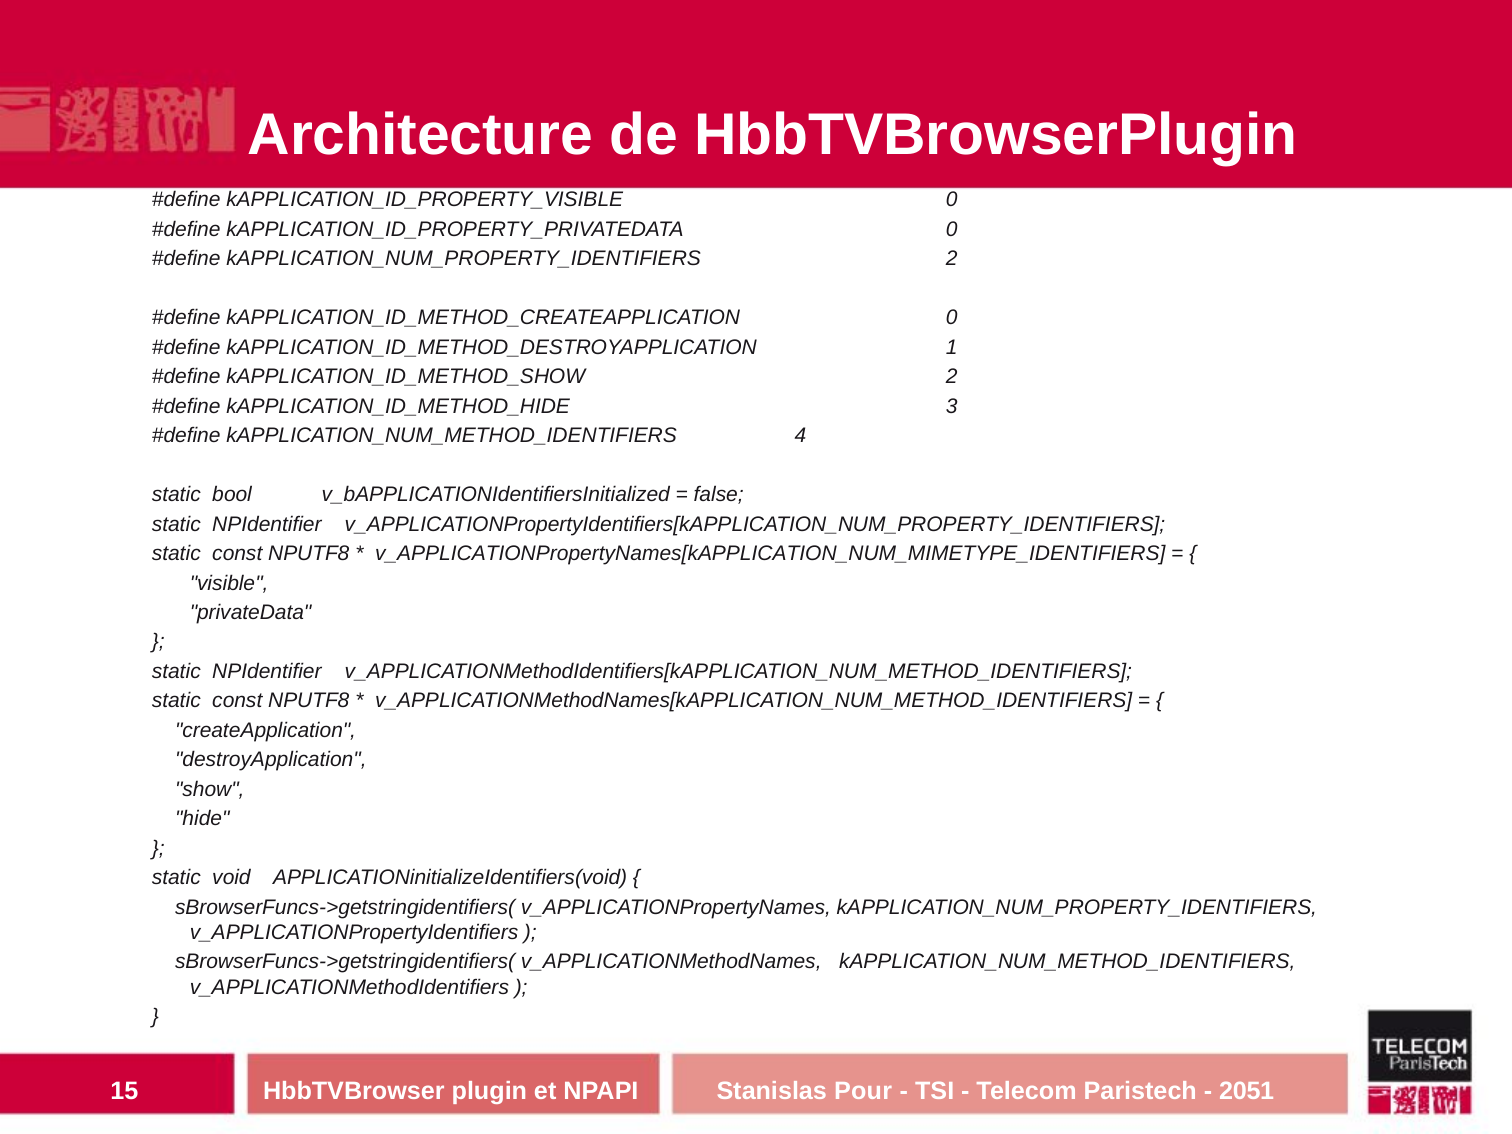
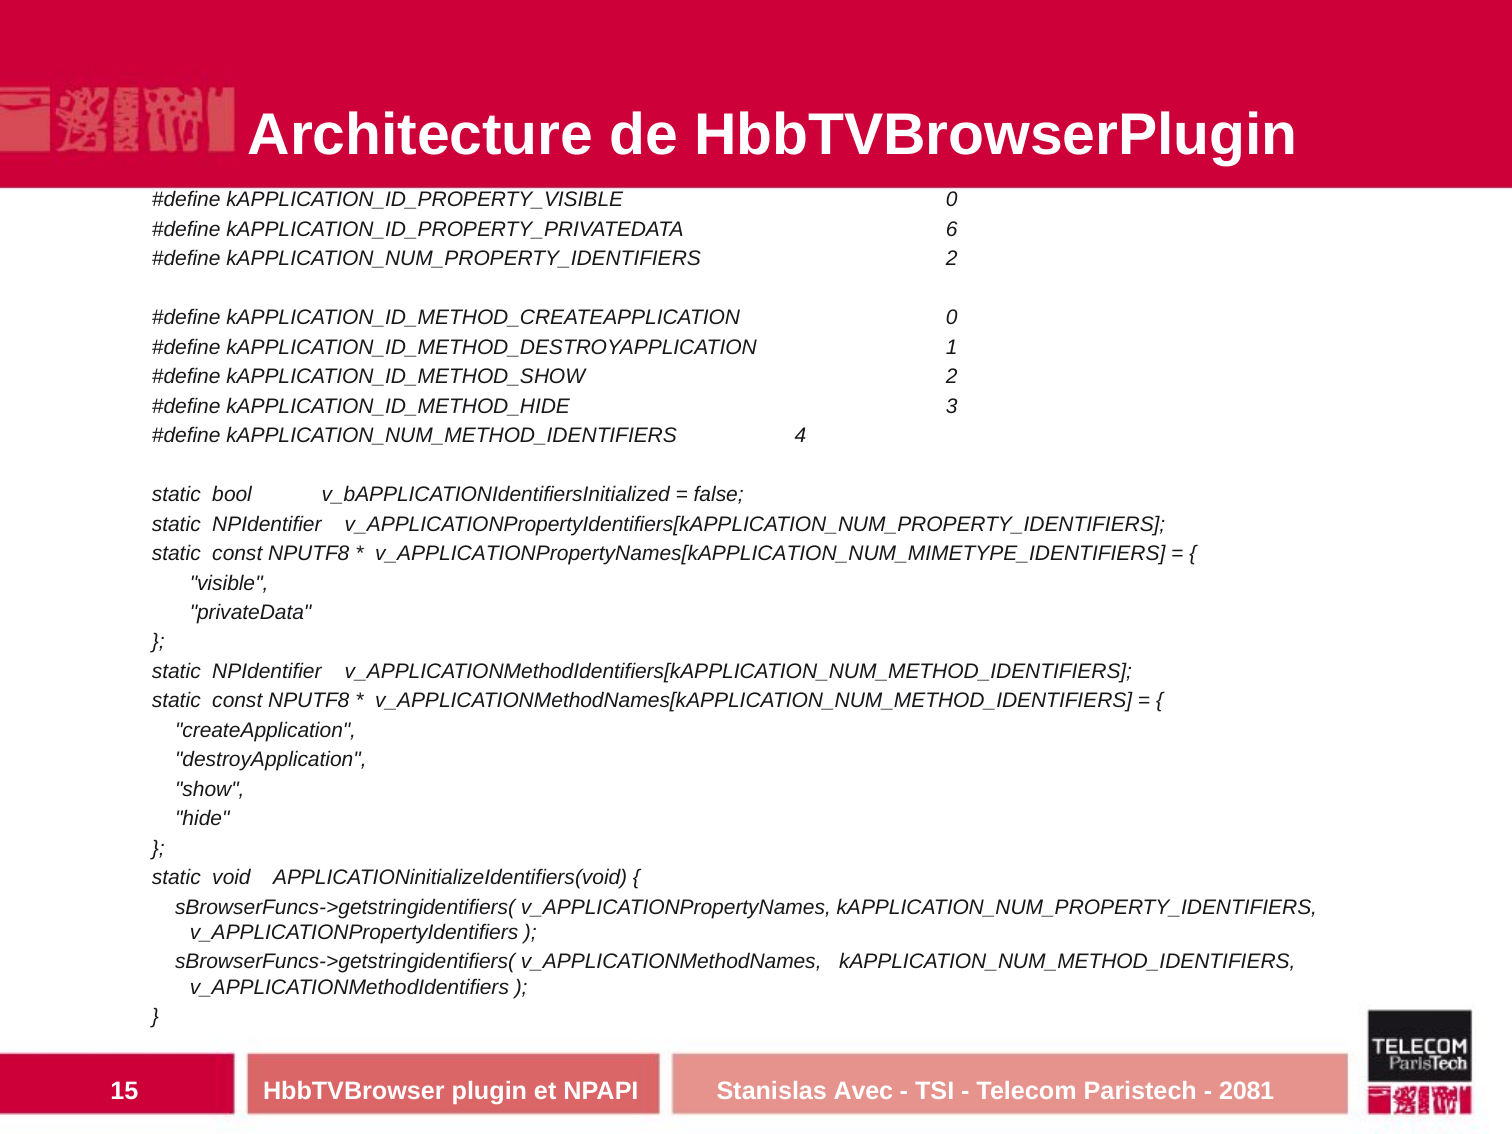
kAPPLICATION_ID_PROPERTY_PRIVATEDATA 0: 0 -> 6 (952, 230)
Pour: Pour -> Avec (863, 1092)
2051: 2051 -> 2081 (1247, 1092)
